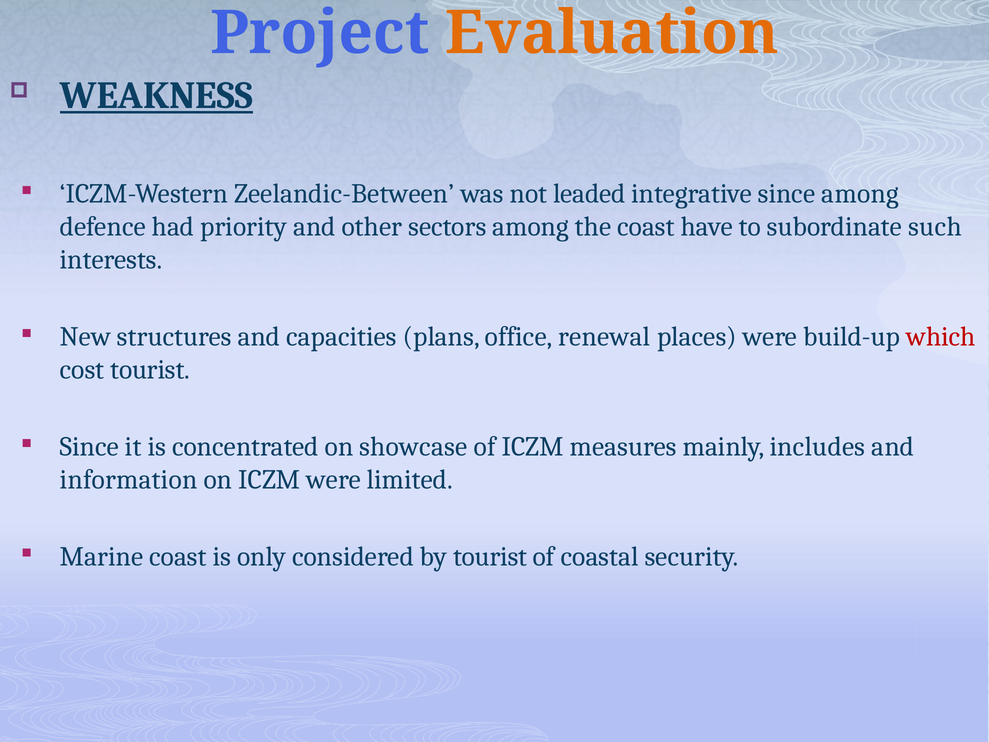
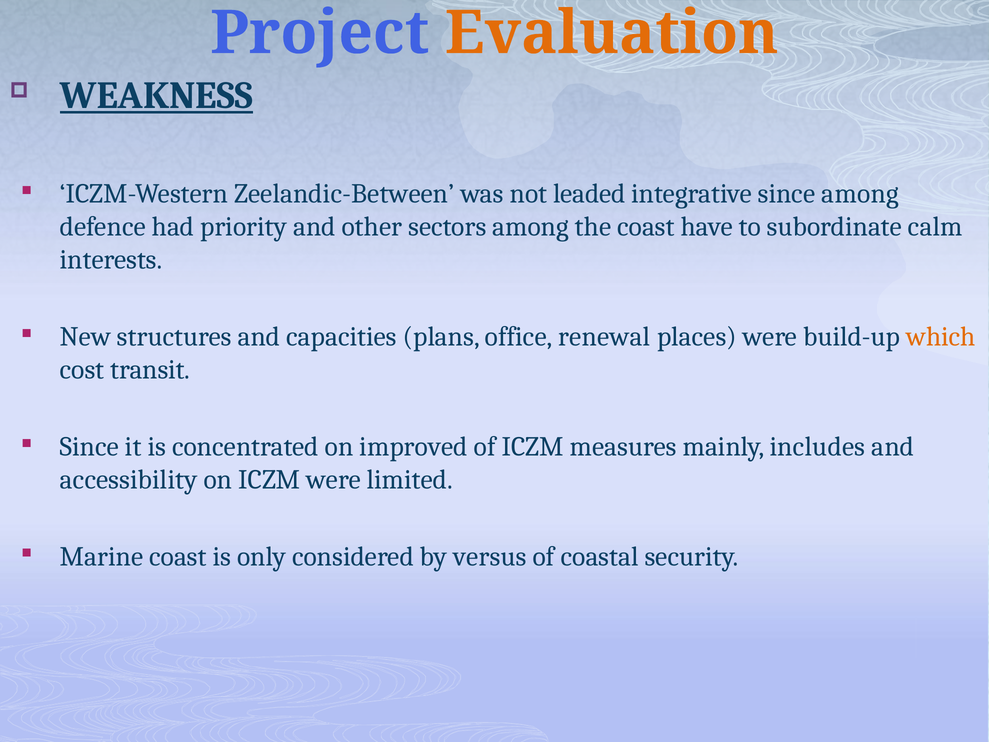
such: such -> calm (935, 227)
which colour: red -> orange (941, 337)
cost tourist: tourist -> transit (150, 370)
showcase: showcase -> improved (414, 447)
information: information -> accessibility (129, 480)
by tourist: tourist -> versus (490, 556)
